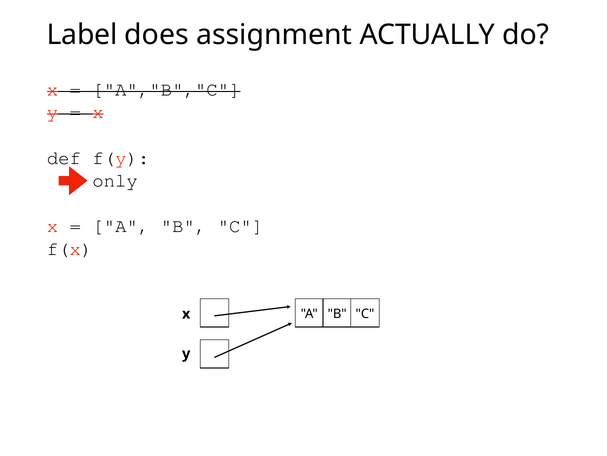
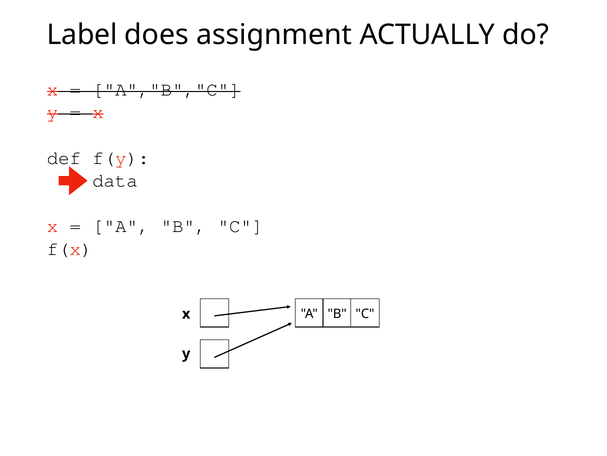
only: only -> data (115, 180)
